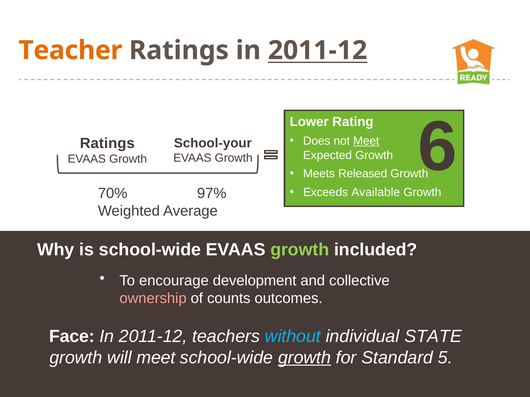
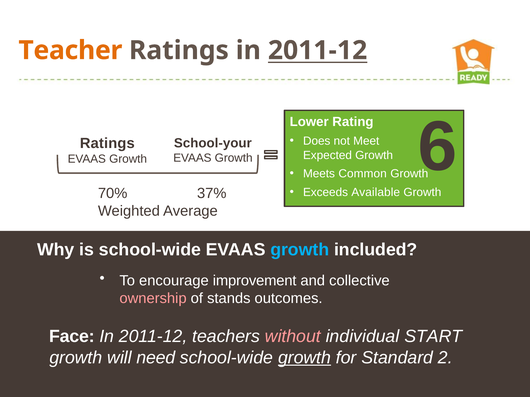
Meet underline: present -> none (366, 141)
Released: Released -> Common (363, 174)
97%: 97% -> 37% (212, 194)
growth colour: light green -> light blue (300, 250)
development: development -> improvement (255, 281)
counts: counts -> stands (229, 299)
without colour: light blue -> pink (293, 337)
STATE: STATE -> START (433, 337)
will meet: meet -> need (156, 358)
5: 5 -> 2 (445, 358)
